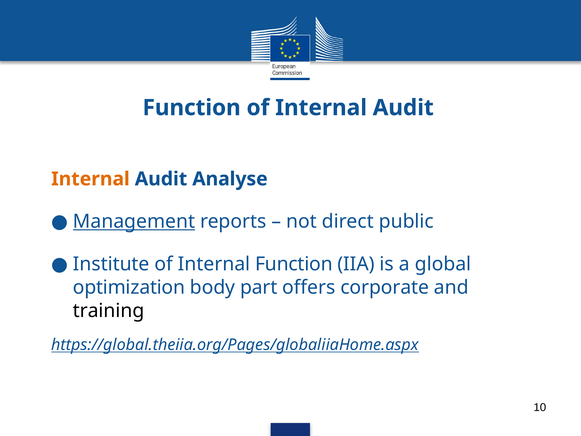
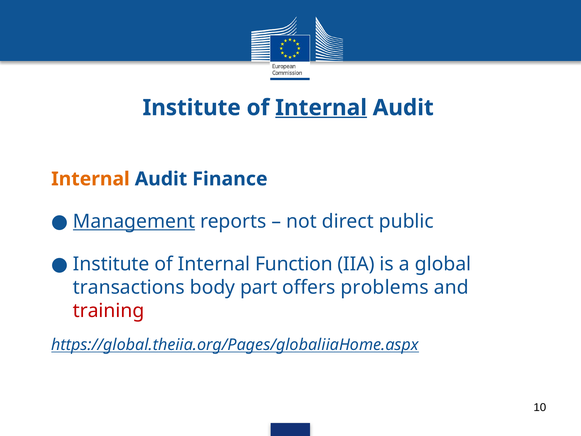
Function: Function -> Institute (192, 108)
Internal underline: none -> present (321, 108)
Analyse: Analyse -> Finance (230, 179)
optimization: optimization -> transactions (129, 287)
corporate: corporate -> problems (385, 287)
training colour: black -> red (109, 311)
